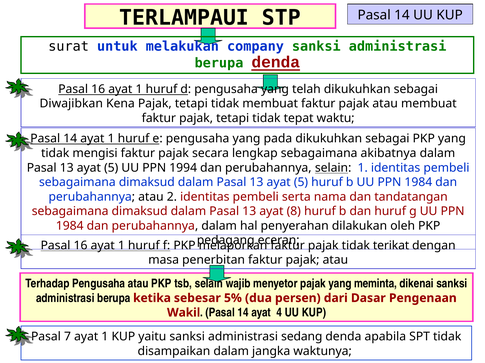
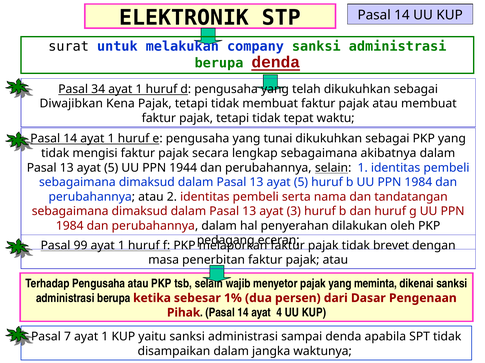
TERLAMPAUI: TERLAMPAUI -> ELEKTRONIK (184, 18)
16: 16 -> 34 (98, 89)
pada: pada -> tunai (278, 139)
1994: 1994 -> 1944 (183, 168)
8: 8 -> 3 (294, 212)
16: 16 -> 99 (81, 246)
terikat: terikat -> brevet (391, 246)
5%: 5% -> 1% (233, 299)
Wakil: Wakil -> Pihak (184, 313)
sedang: sedang -> sampai (302, 337)
